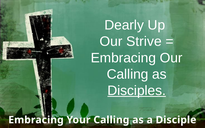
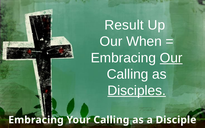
Dearly: Dearly -> Result (124, 25)
Strive: Strive -> When (144, 42)
Our underline: none -> present (171, 58)
